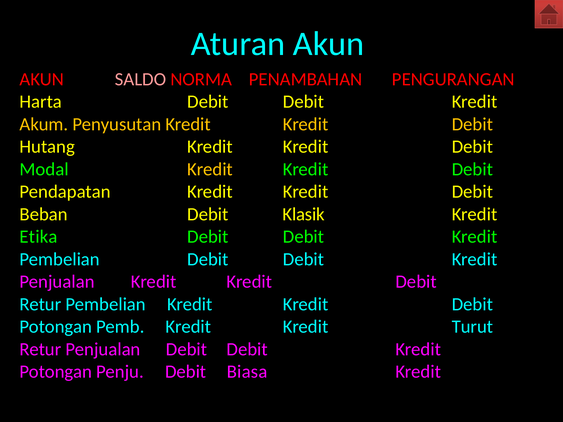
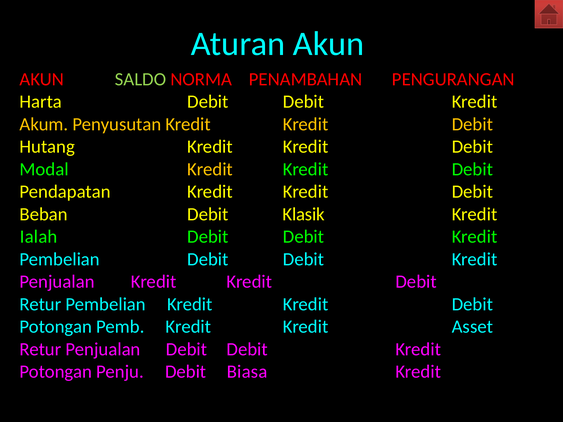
SALDO colour: pink -> light green (141, 79)
Etika: Etika -> Ialah (39, 237)
Turut: Turut -> Asset (472, 327)
